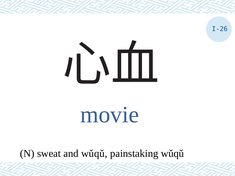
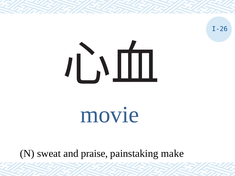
and wǔqǔ: wǔqǔ -> praise (94, 154)
painstaking wǔqǔ: wǔqǔ -> make (172, 154)
